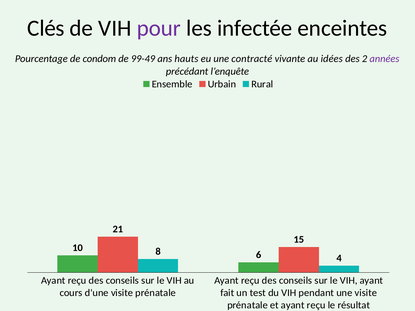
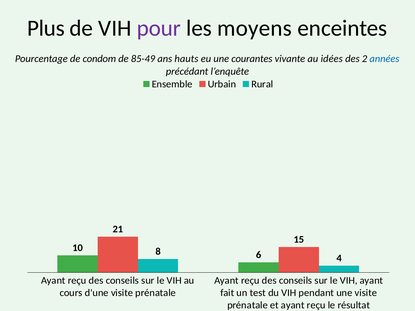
Clés: Clés -> Plus (46, 28)
infectée: infectée -> moyens (255, 28)
99-49: 99-49 -> 85-49 (143, 59)
contracté: contracté -> courantes (252, 59)
années colour: purple -> blue (384, 59)
